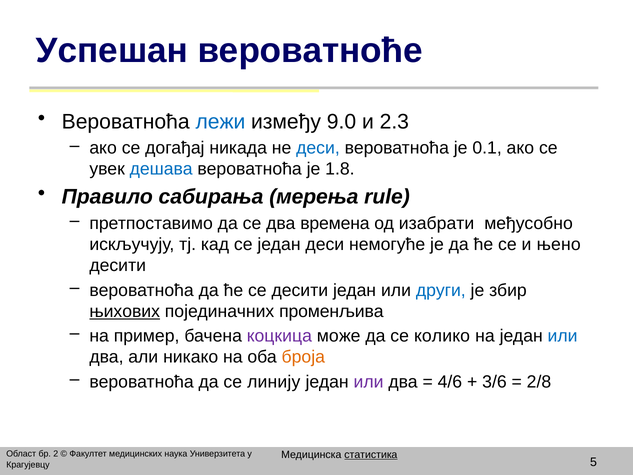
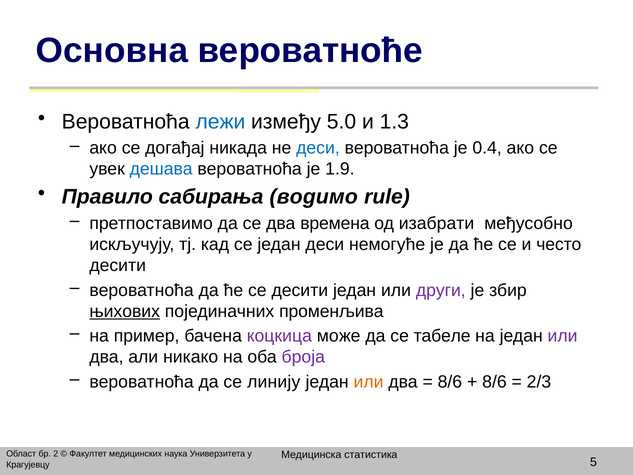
Успешан: Успешан -> Основна (112, 50)
9.0: 9.0 -> 5.0 (342, 121)
2.3: 2.3 -> 1.3 (394, 121)
0.1: 0.1 -> 0.4 (487, 148)
1.8: 1.8 -> 1.9 (340, 169)
мерења: мерења -> водимо (314, 197)
њено: њено -> често (559, 244)
други colour: blue -> purple (441, 290)
колико: колико -> табеле (442, 336)
или colour: blue -> purple (563, 336)
броја colour: orange -> purple (303, 357)
или colour: purple -> orange (369, 382)
4/6: 4/6 -> 8/6 (450, 382)
3/6: 3/6 -> 8/6 (494, 382)
2/8: 2/8 -> 2/3 (539, 382)
статистика underline: present -> none (371, 454)
